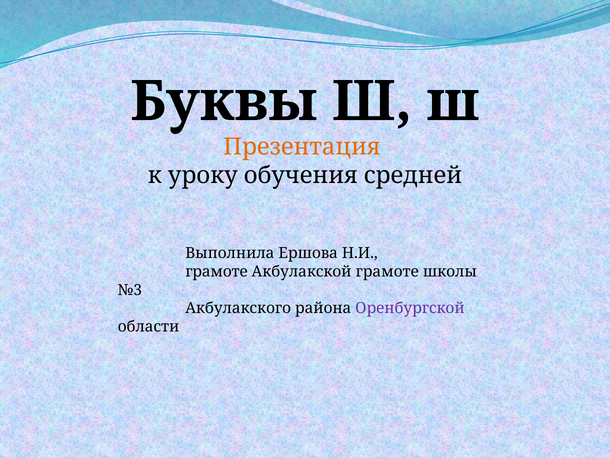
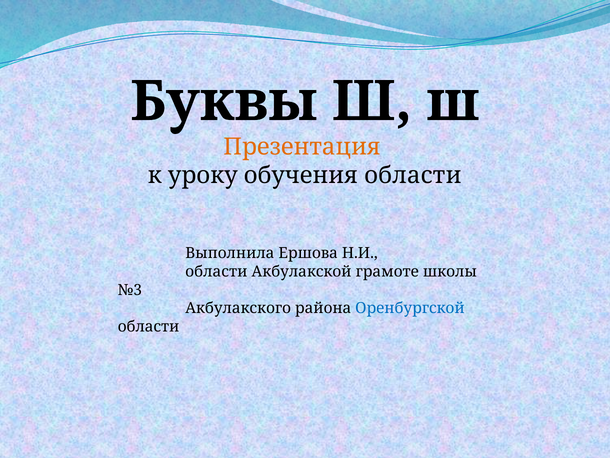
обучения средней: средней -> области (413, 175)
грамоте: грамоте -> области (216, 271)
Оренбургской colour: purple -> blue (410, 308)
